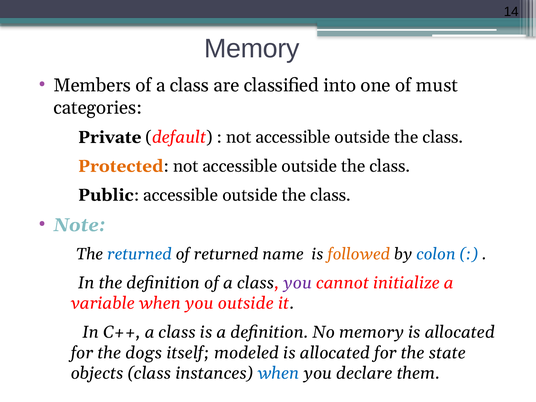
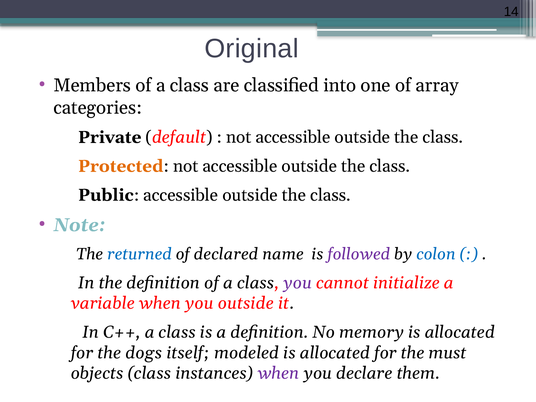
Memory: Memory -> Original (252, 49)
must: must -> array (437, 85)
of returned: returned -> declared (226, 254)
followed colour: orange -> purple (359, 254)
state: state -> must (447, 353)
when colour: blue -> purple (278, 373)
